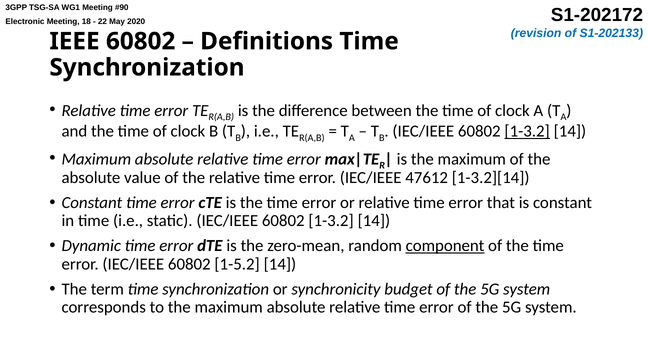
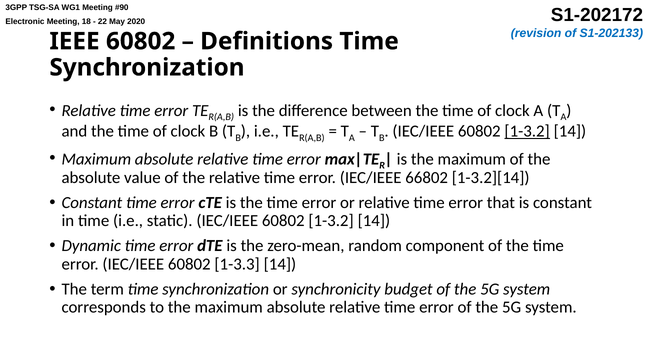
47612: 47612 -> 66802 (427, 178)
component underline: present -> none (445, 246)
1-5.2: 1-5.2 -> 1-3.3 (237, 264)
